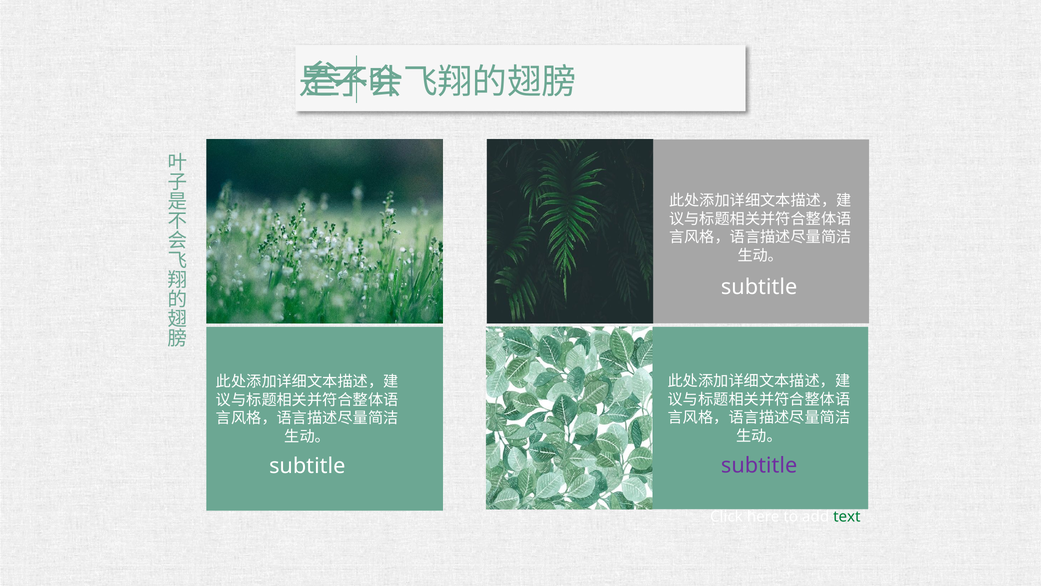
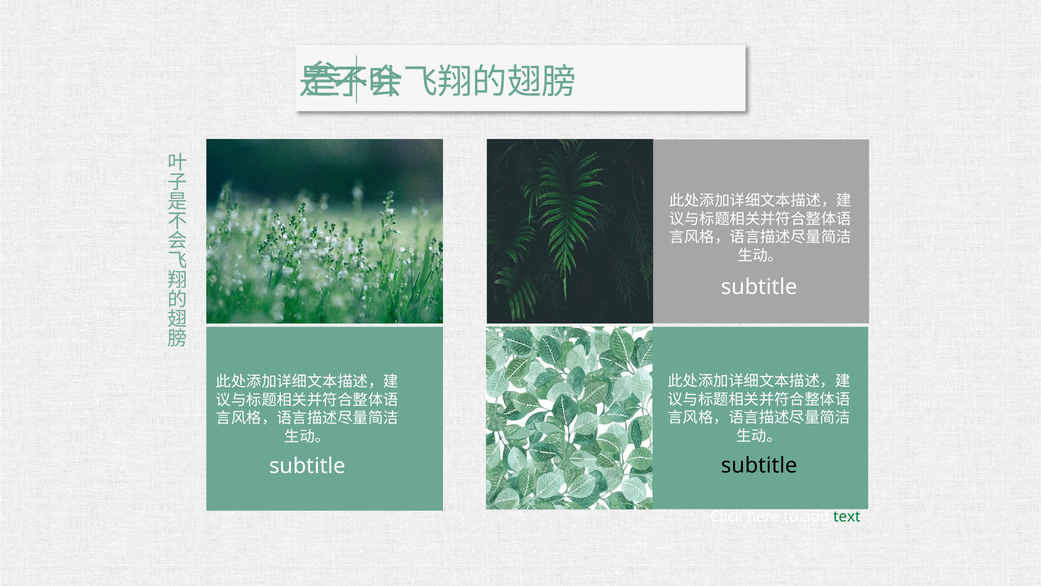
subtitle colour: purple -> black (759, 465)
